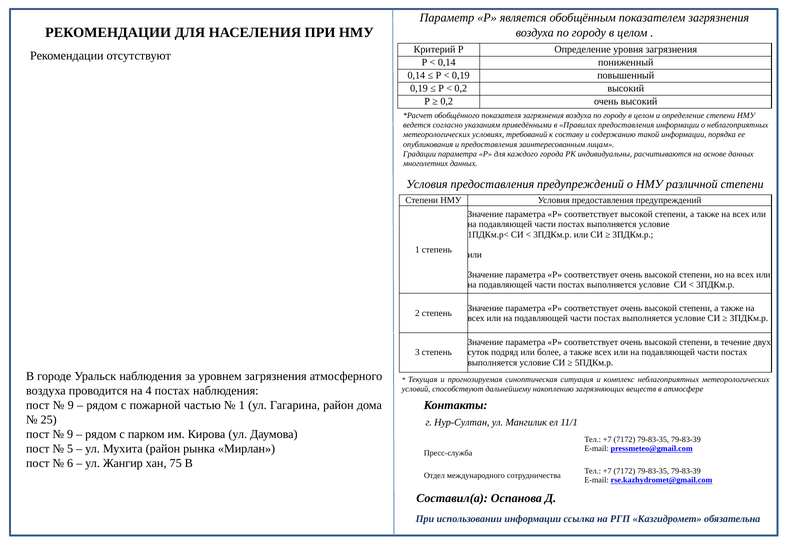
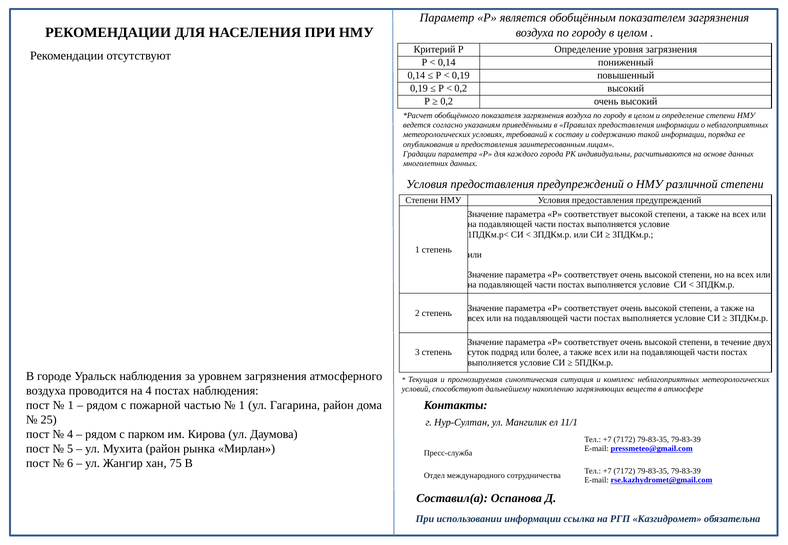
9: 9 -> 1 (71, 406)
9: 9 -> 4 (70, 435)
